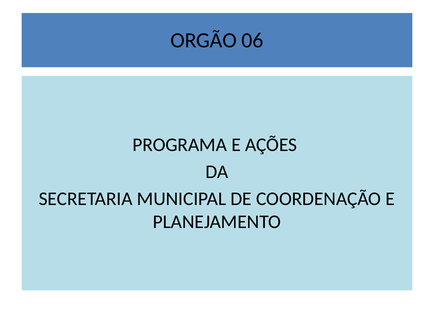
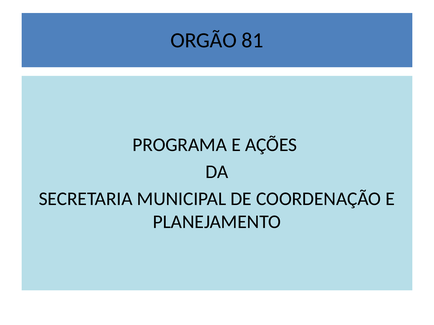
06: 06 -> 81 (253, 40)
